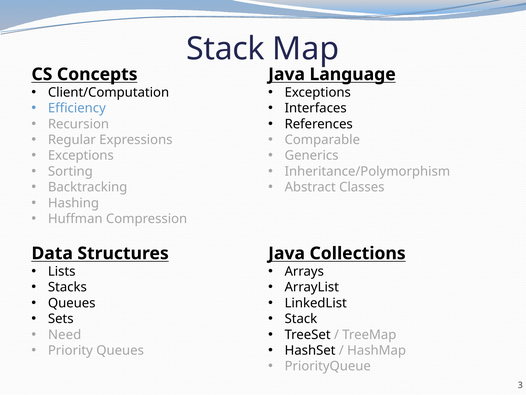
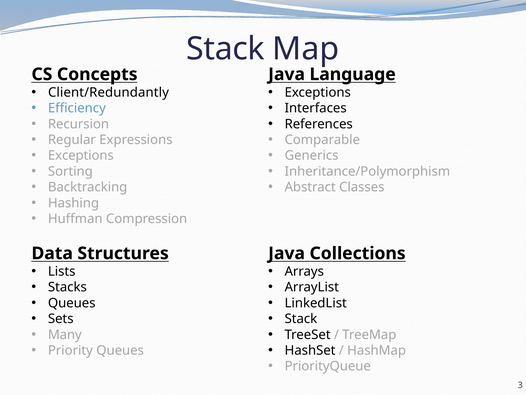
Client/Computation: Client/Computation -> Client/Redundantly (108, 92)
Need: Need -> Many (65, 334)
